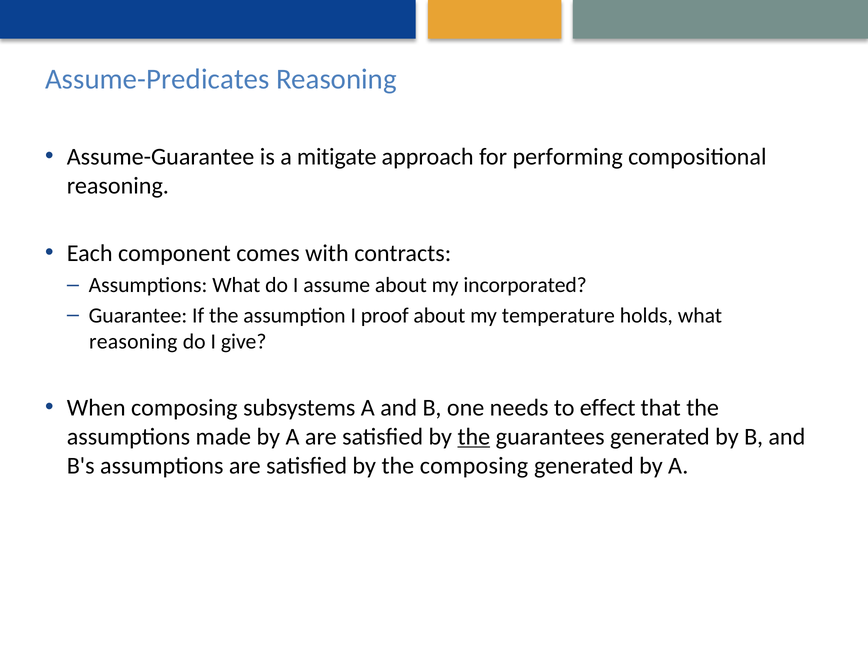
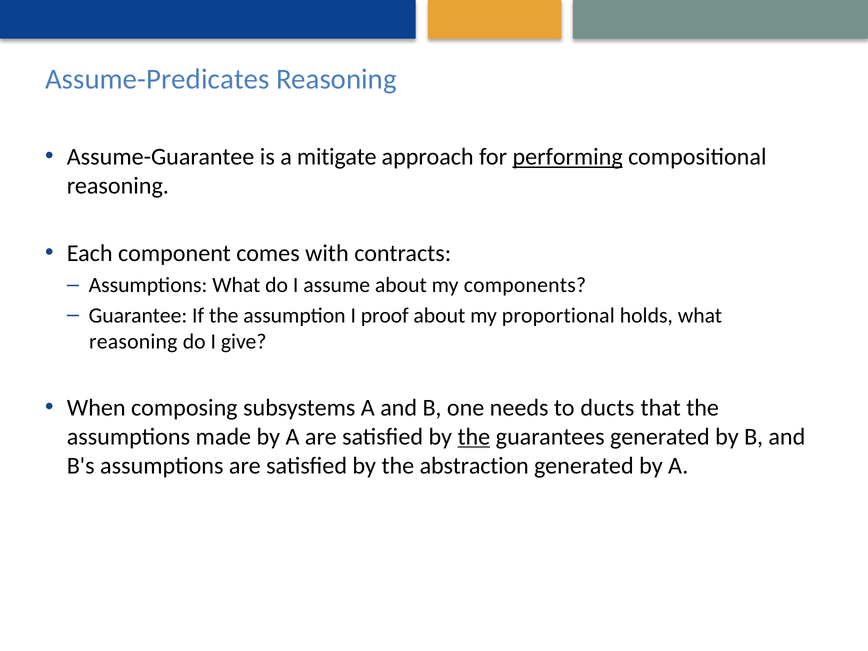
performing underline: none -> present (568, 157)
incorporated: incorporated -> components (525, 285)
temperature: temperature -> proportional (558, 315)
effect: effect -> ducts (607, 408)
the composing: composing -> abstraction (474, 466)
